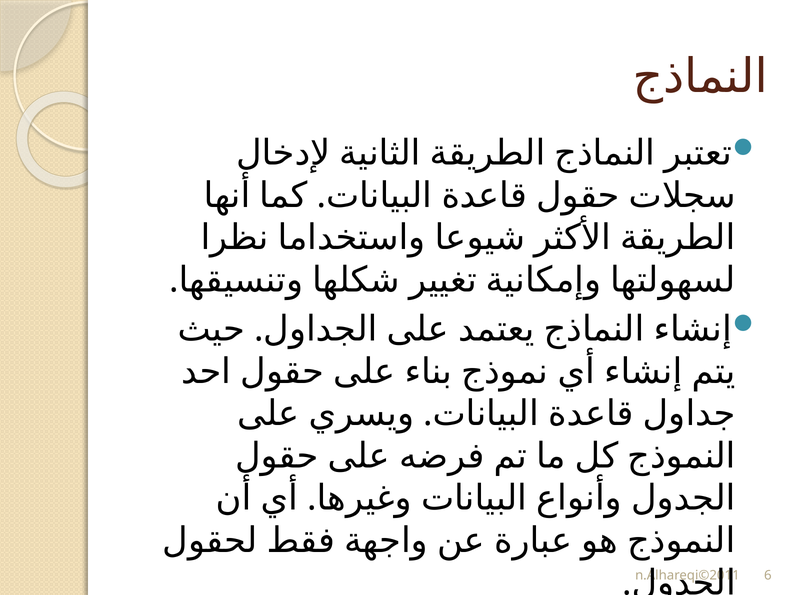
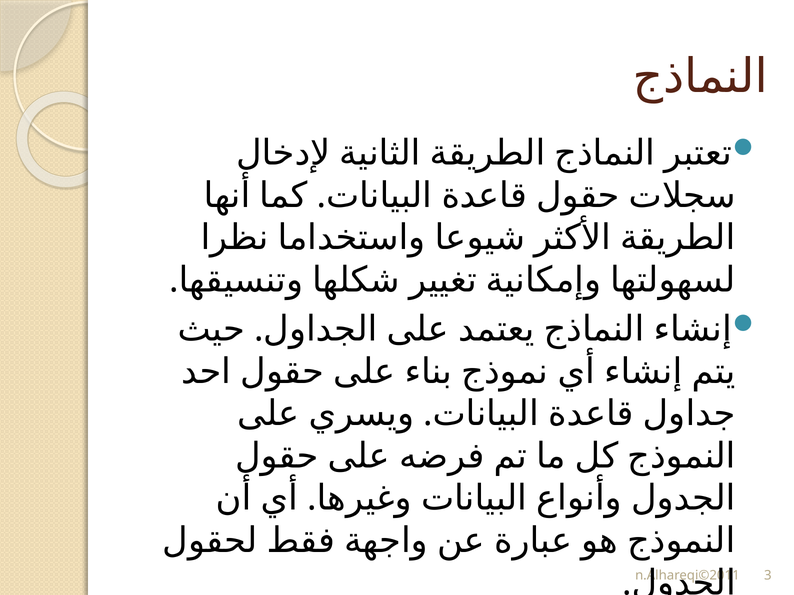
6: 6 -> 3 (768, 576)
